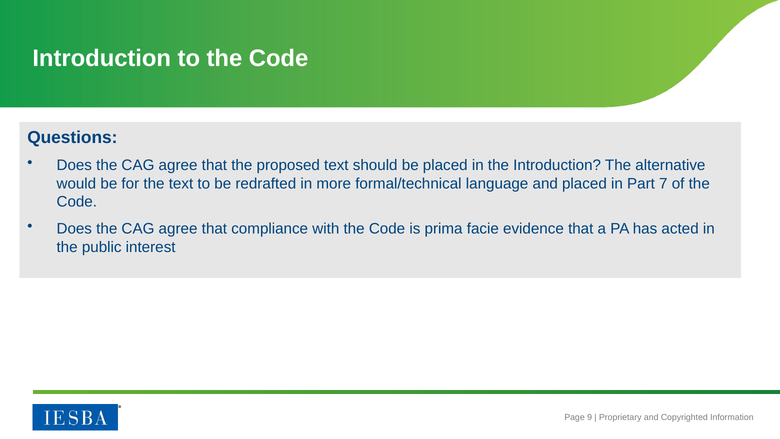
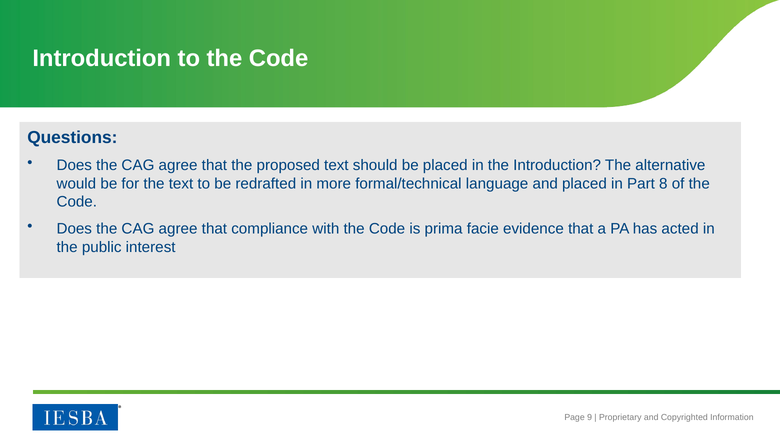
7: 7 -> 8 (663, 184)
